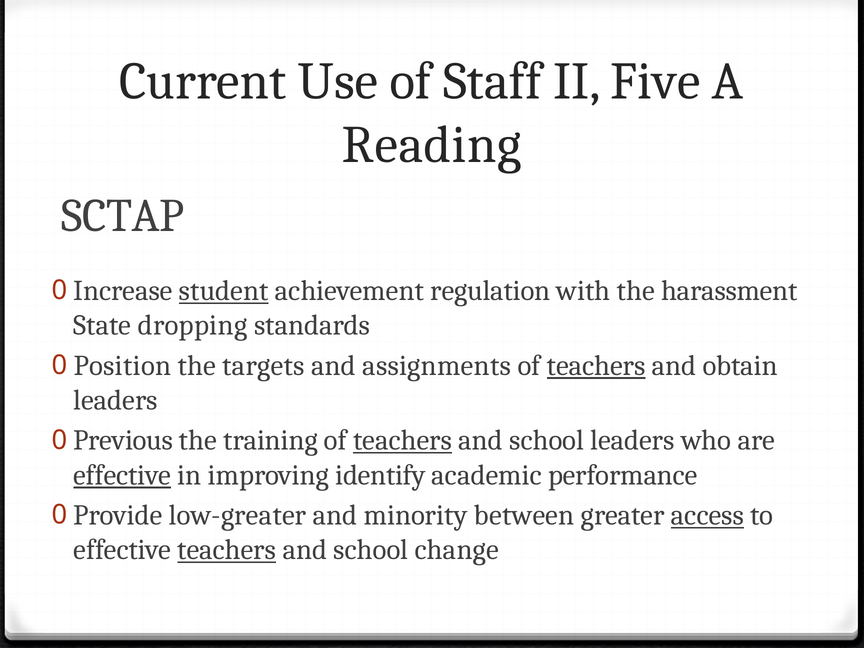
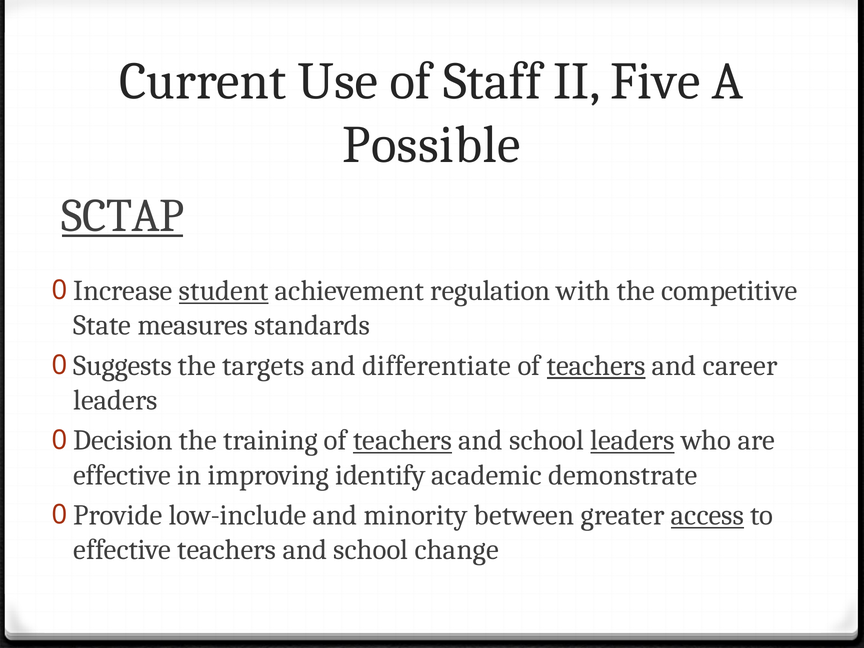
Reading: Reading -> Possible (432, 145)
SCTAP underline: none -> present (123, 216)
harassment: harassment -> competitive (729, 291)
dropping: dropping -> measures (193, 325)
Position: Position -> Suggests (123, 366)
assignments: assignments -> differentiate (437, 366)
obtain: obtain -> career (740, 366)
Previous: Previous -> Decision (123, 440)
leaders underline: none -> present (632, 440)
effective underline: present -> none (122, 475)
performance: performance -> demonstrate (623, 475)
low-greater: low-greater -> low-include (238, 515)
teachers underline: present -> none (227, 550)
